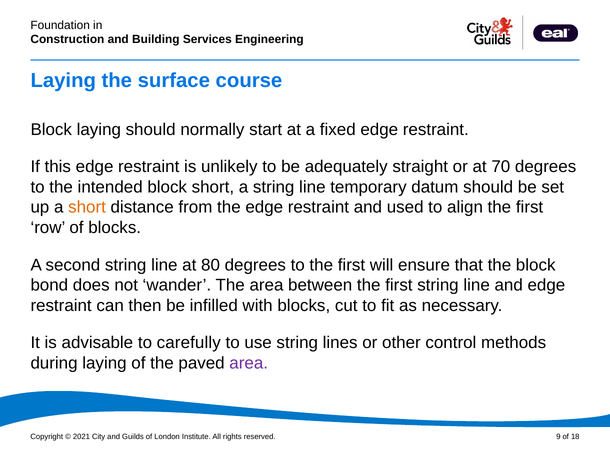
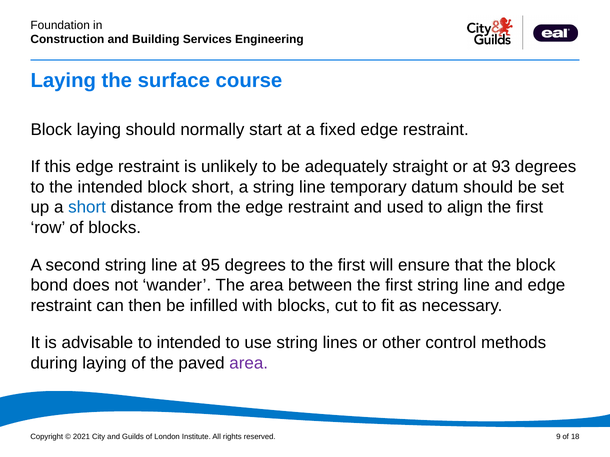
70: 70 -> 93 (501, 167)
short colour: orange -> blue (87, 208)
80: 80 -> 95 (211, 265)
to carefully: carefully -> intended (189, 343)
